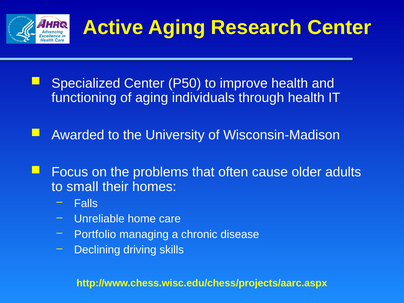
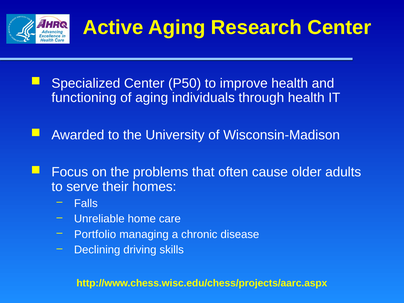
small: small -> serve (83, 187)
